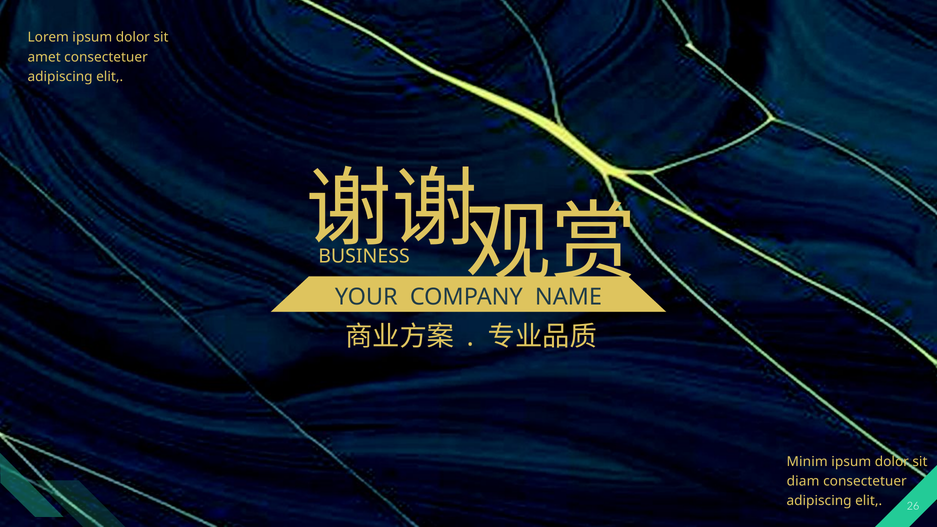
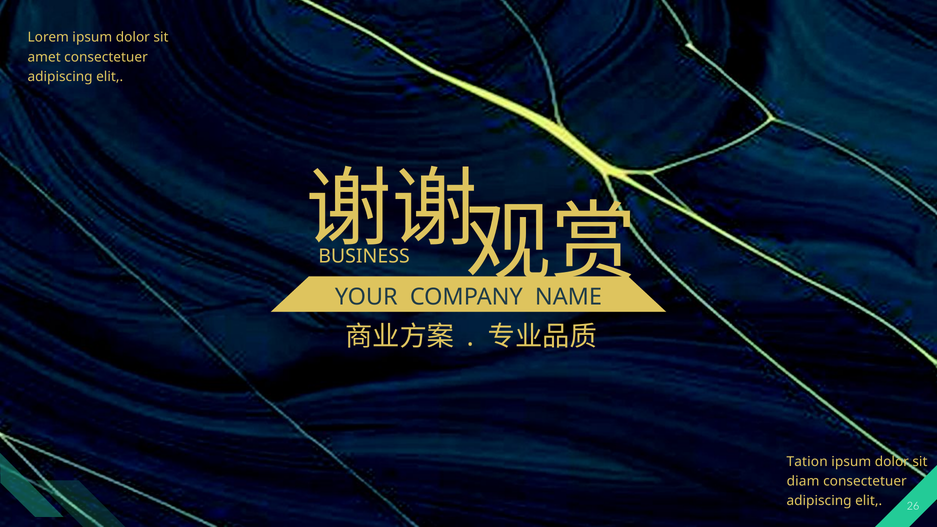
Minim: Minim -> Tation (807, 462)
